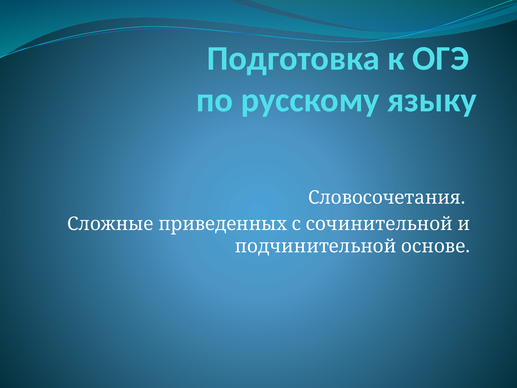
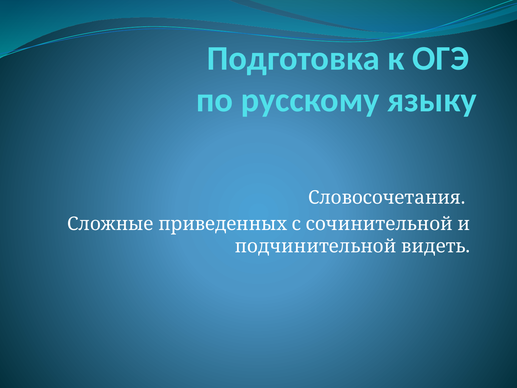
основе: основе -> видеть (436, 246)
